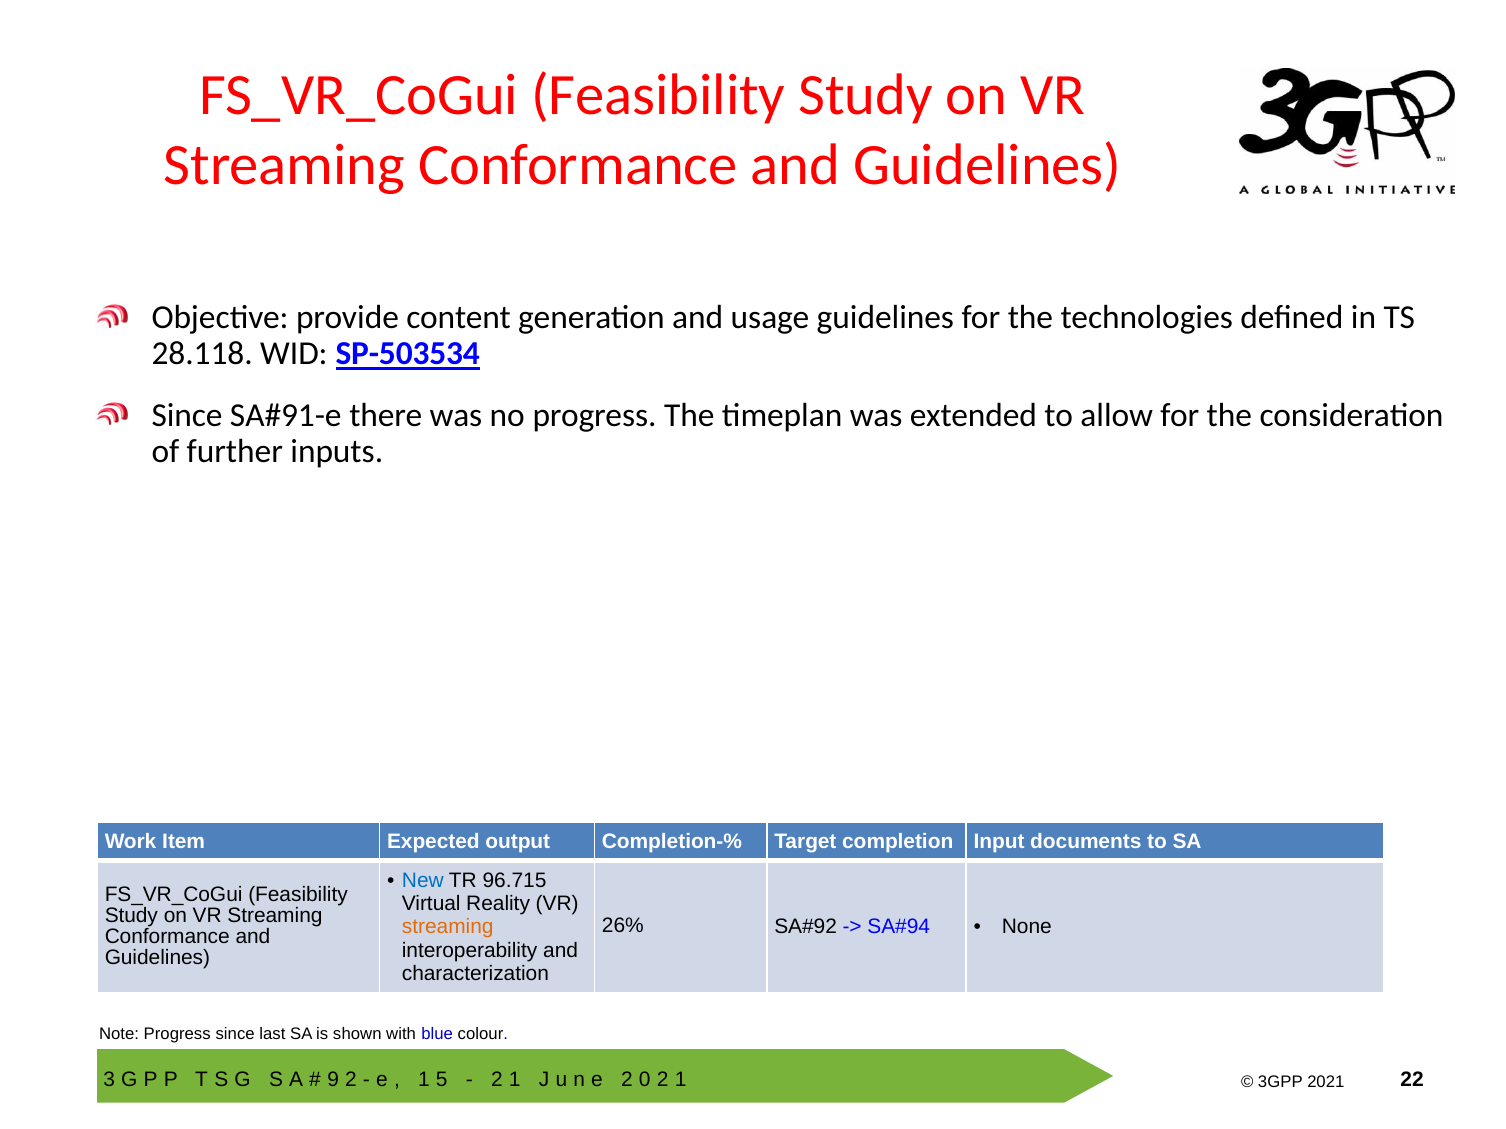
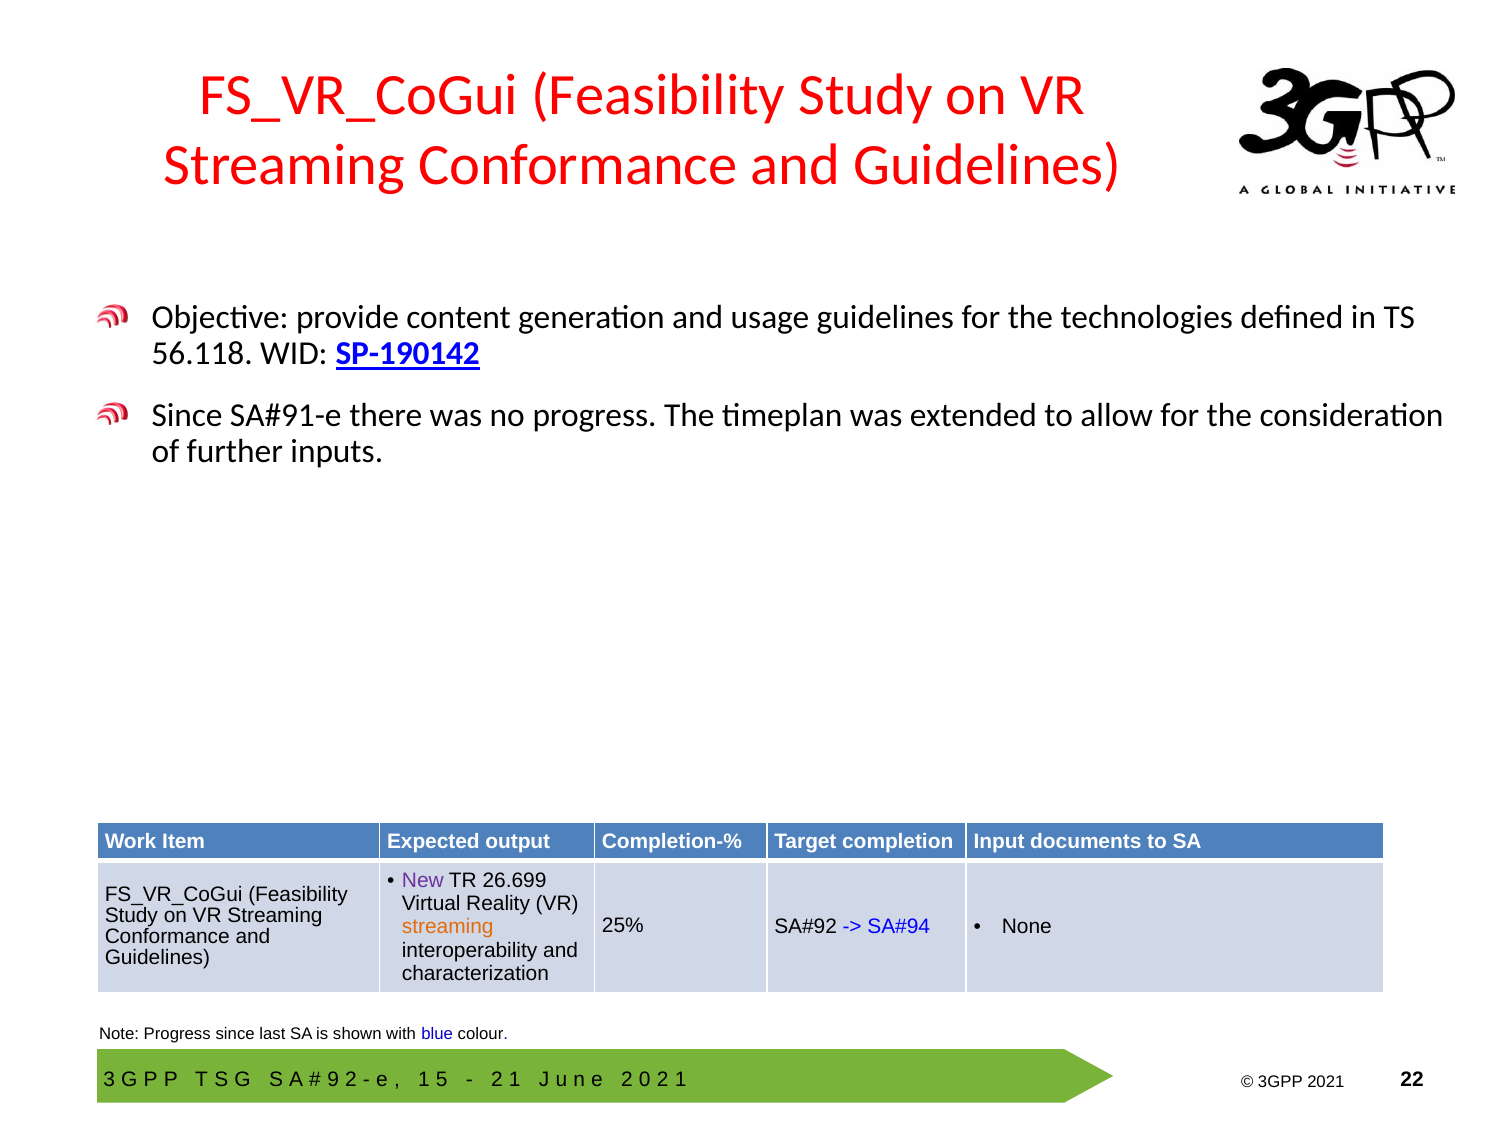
28.118: 28.118 -> 56.118 (202, 354)
SP-503534: SP-503534 -> SP-190142 (408, 354)
New colour: blue -> purple (423, 881)
96.715: 96.715 -> 26.699 (514, 881)
26%: 26% -> 25% (623, 926)
